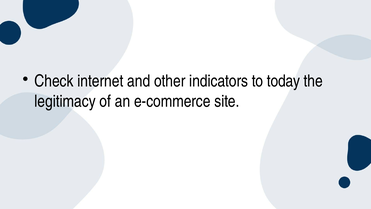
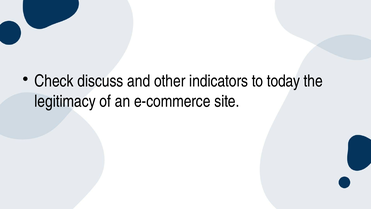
internet: internet -> discuss (100, 81)
